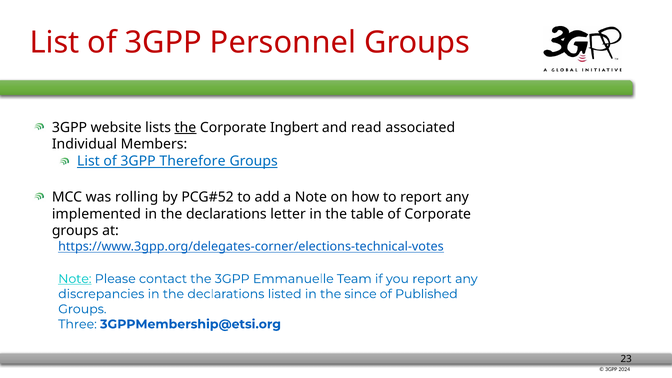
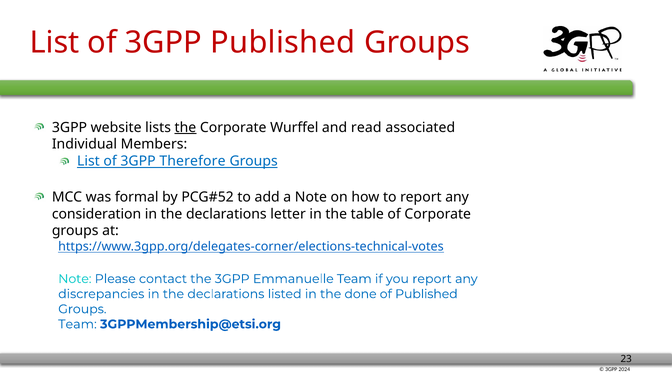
3GPP Personnel: Personnel -> Published (283, 42)
Ingbert: Ingbert -> Wurffel (294, 128)
rolling: rolling -> formal (137, 197)
implemented: implemented -> consideration (97, 214)
Note underline: present -> none (75, 279)
since: since -> done (361, 294)
Three: Three -> Team (77, 324)
